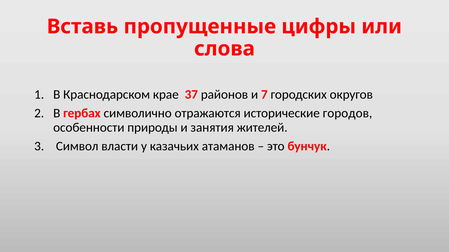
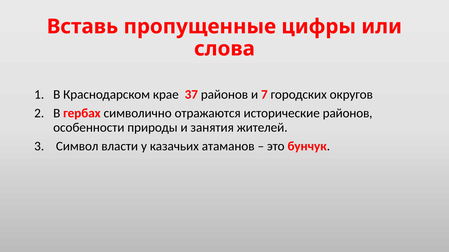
исторические городов: городов -> районов (348, 114)
